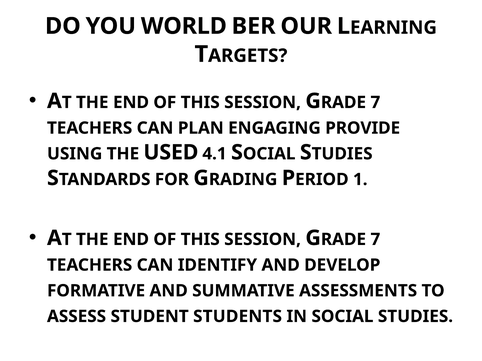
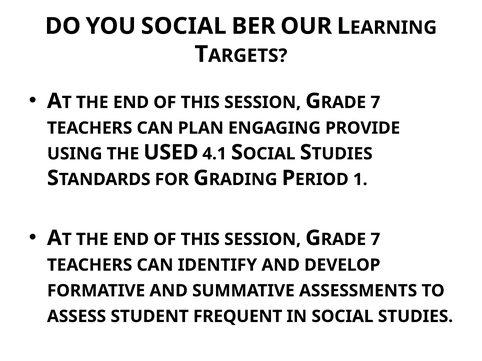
YOU WORLD: WORLD -> SOCIAL (184, 26)
STUDENTS: STUDENTS -> FREQUENT (238, 317)
